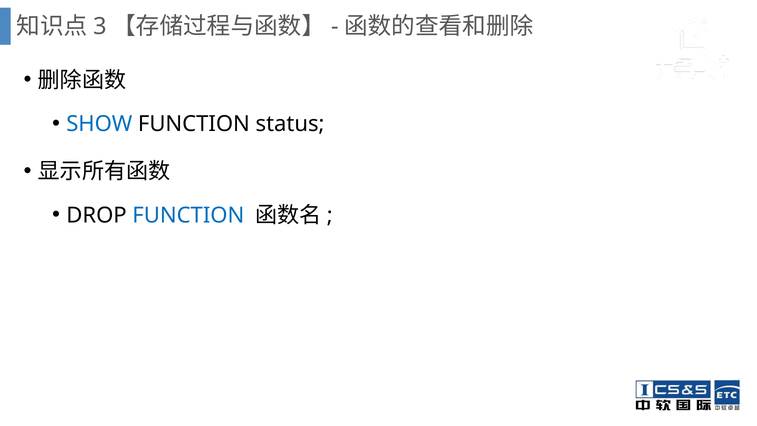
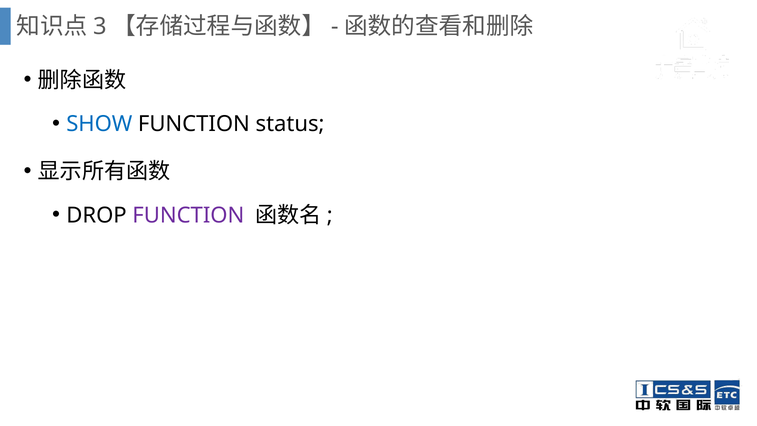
FUNCTION colour: blue -> purple (188, 215)
